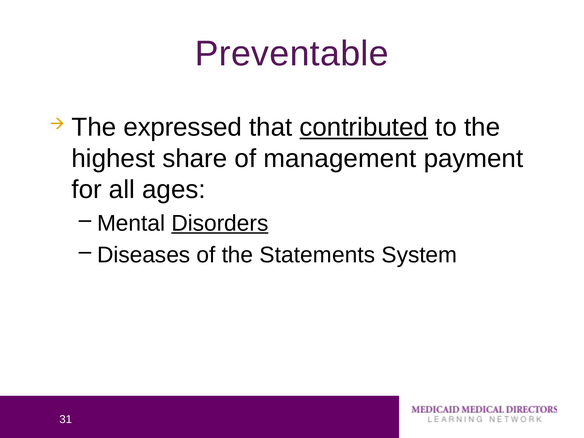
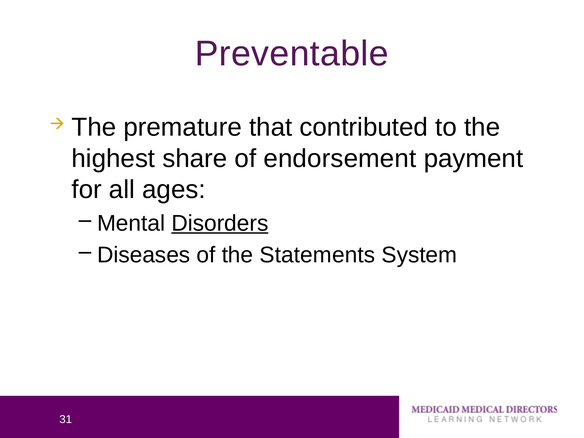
expressed: expressed -> premature (183, 127)
contributed underline: present -> none (364, 127)
management: management -> endorsement (340, 159)
